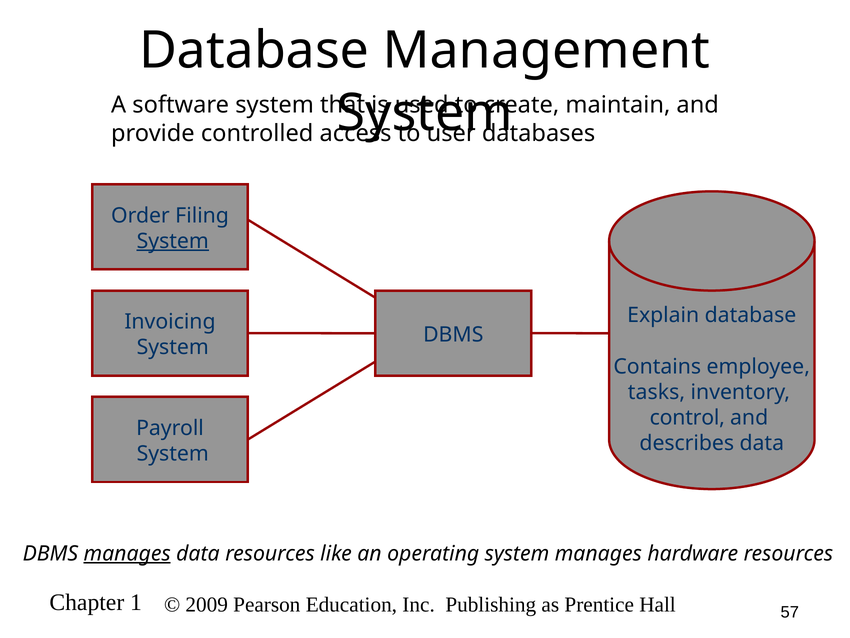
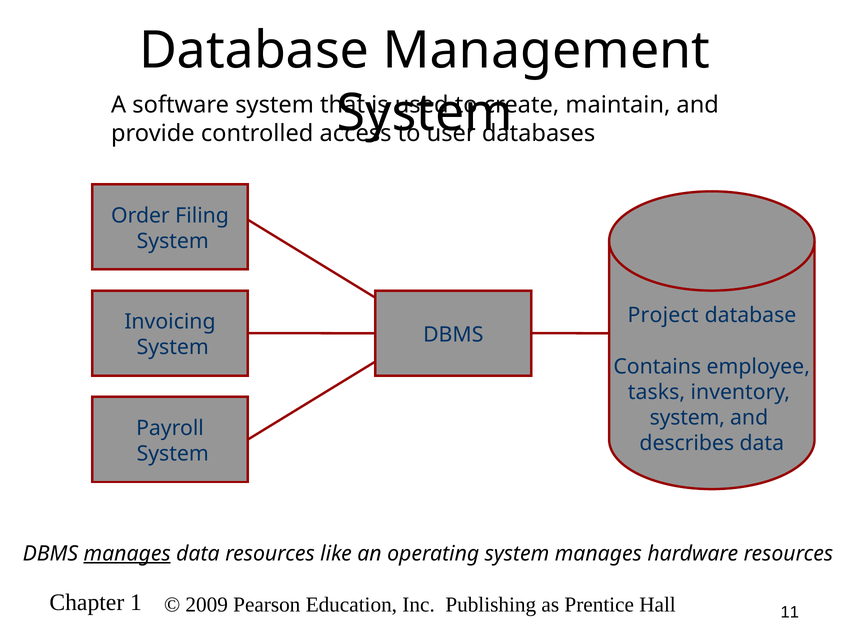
System underline: present -> none (173, 241)
Explain: Explain -> Project (663, 315)
control: control -> system (687, 417)
57: 57 -> 11 (790, 612)
